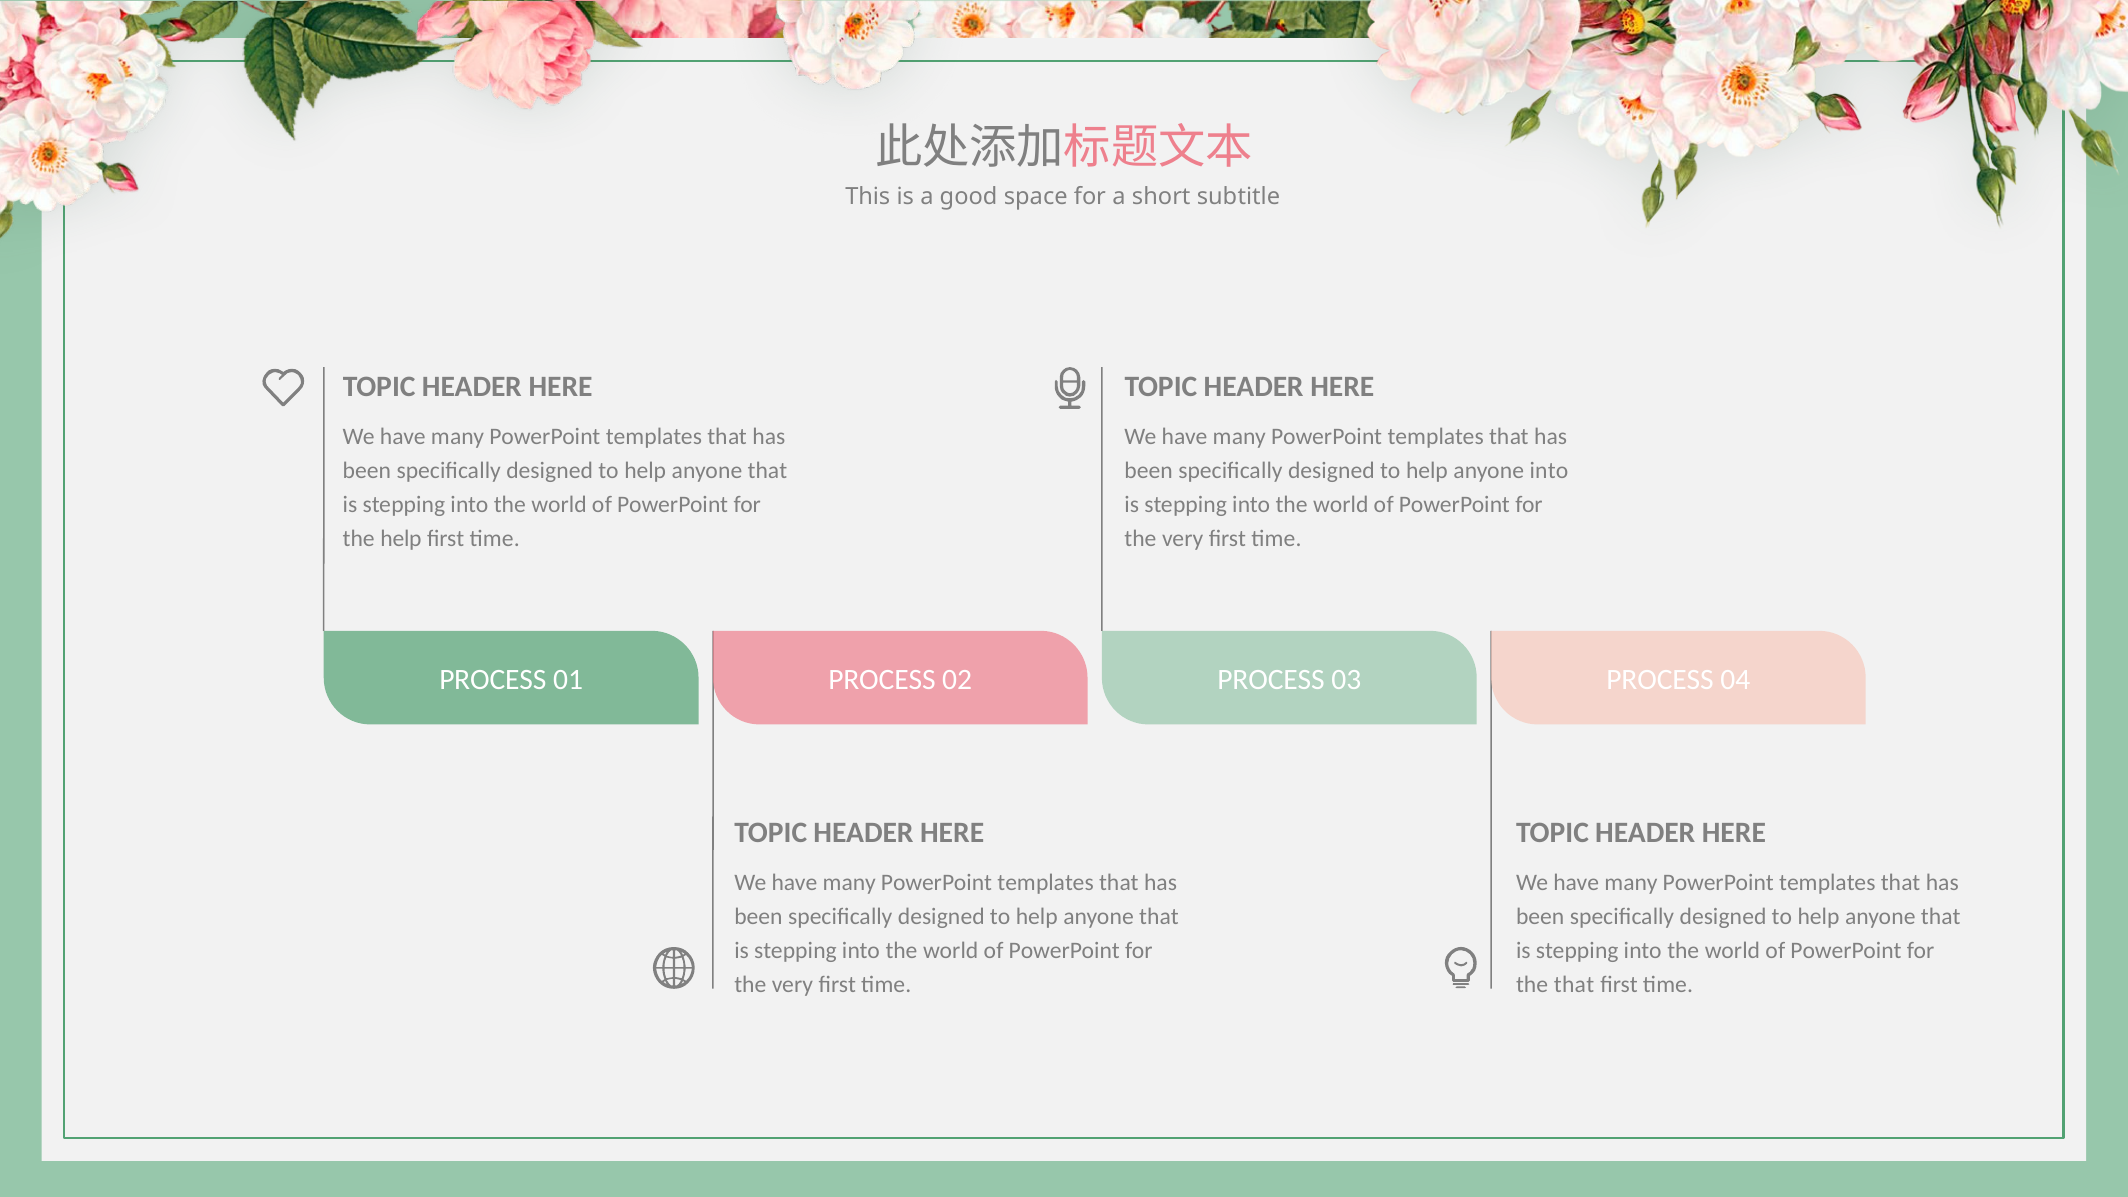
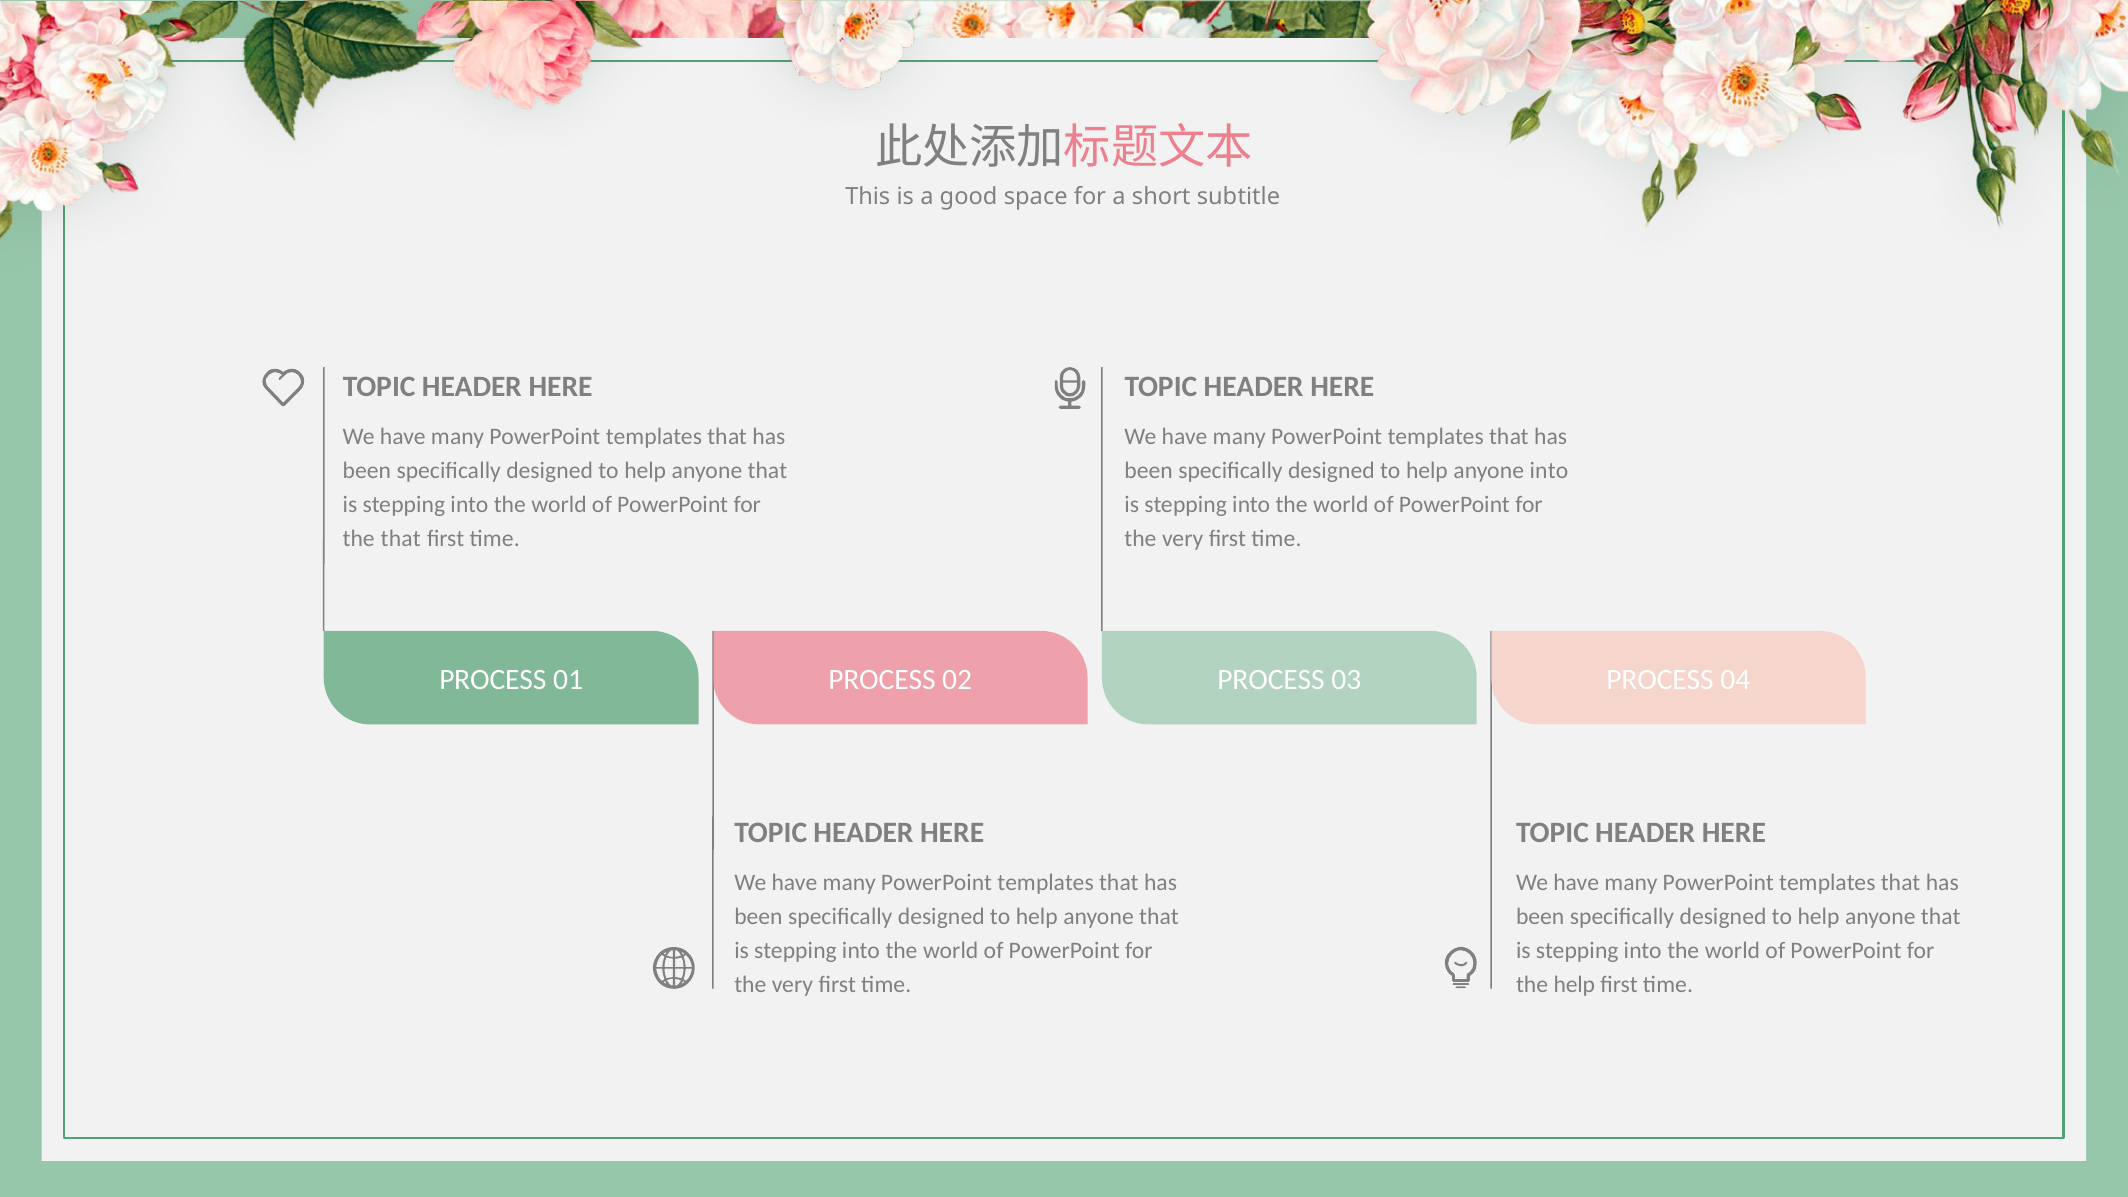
the help: help -> that (401, 539)
the that: that -> help (1574, 985)
